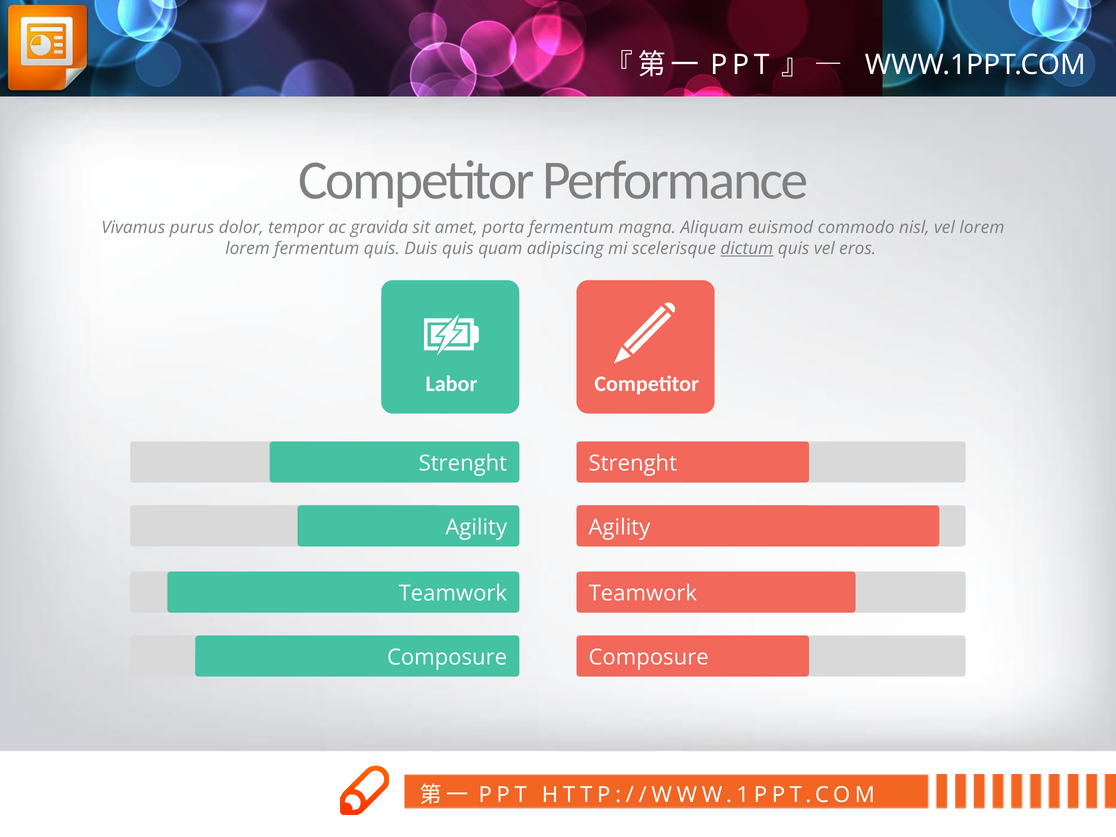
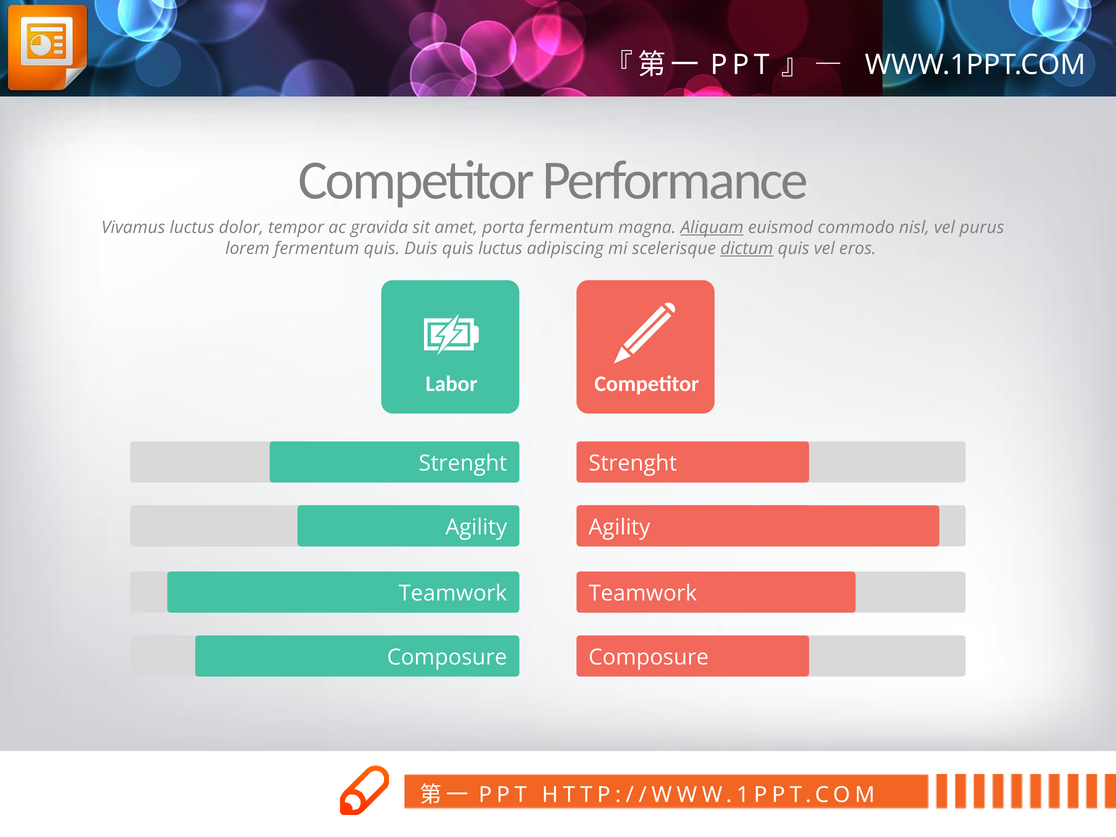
Vivamus purus: purus -> luctus (192, 228)
Aliquam underline: none -> present (712, 228)
vel lorem: lorem -> purus (982, 228)
quis quam: quam -> luctus (500, 248)
